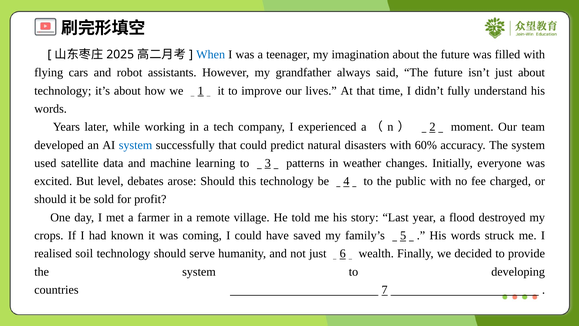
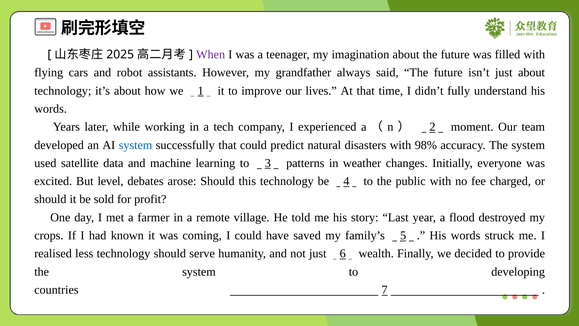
When colour: blue -> purple (211, 54)
60%: 60% -> 98% (426, 145)
soil: soil -> less (84, 253)
